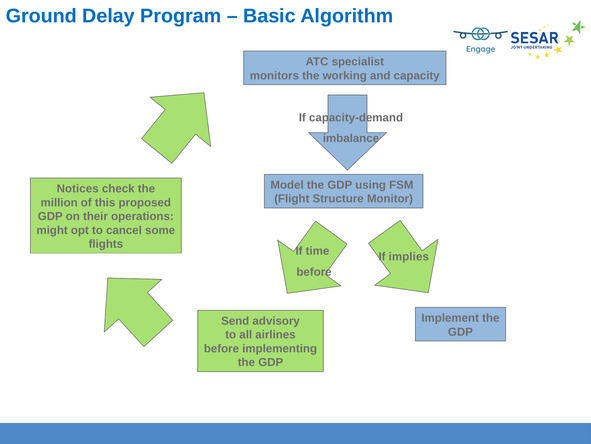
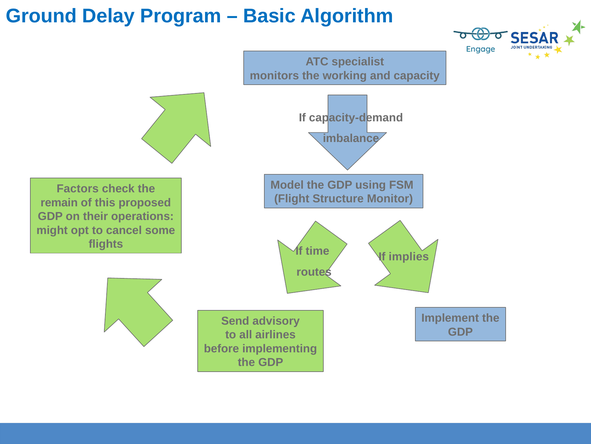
Notices: Notices -> Factors (78, 188)
million: million -> remain (59, 202)
before: before -> routes (314, 271)
